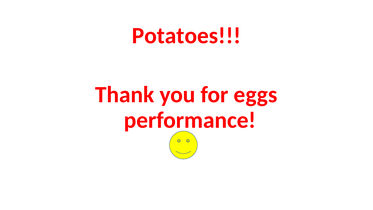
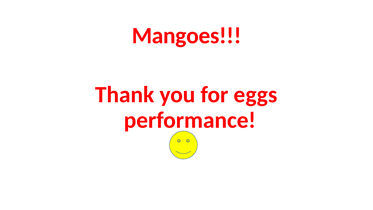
Potatoes: Potatoes -> Mangoes (187, 36)
